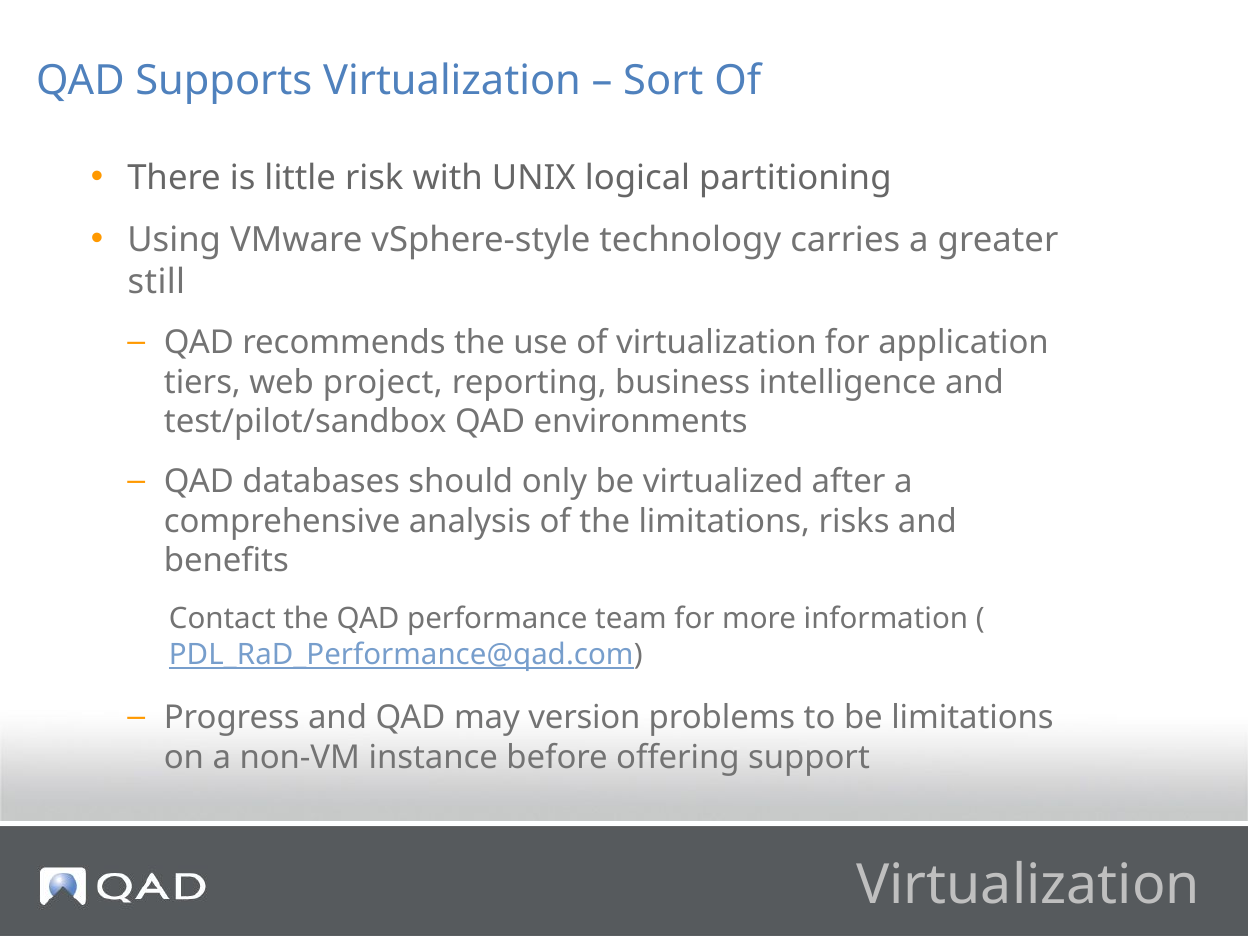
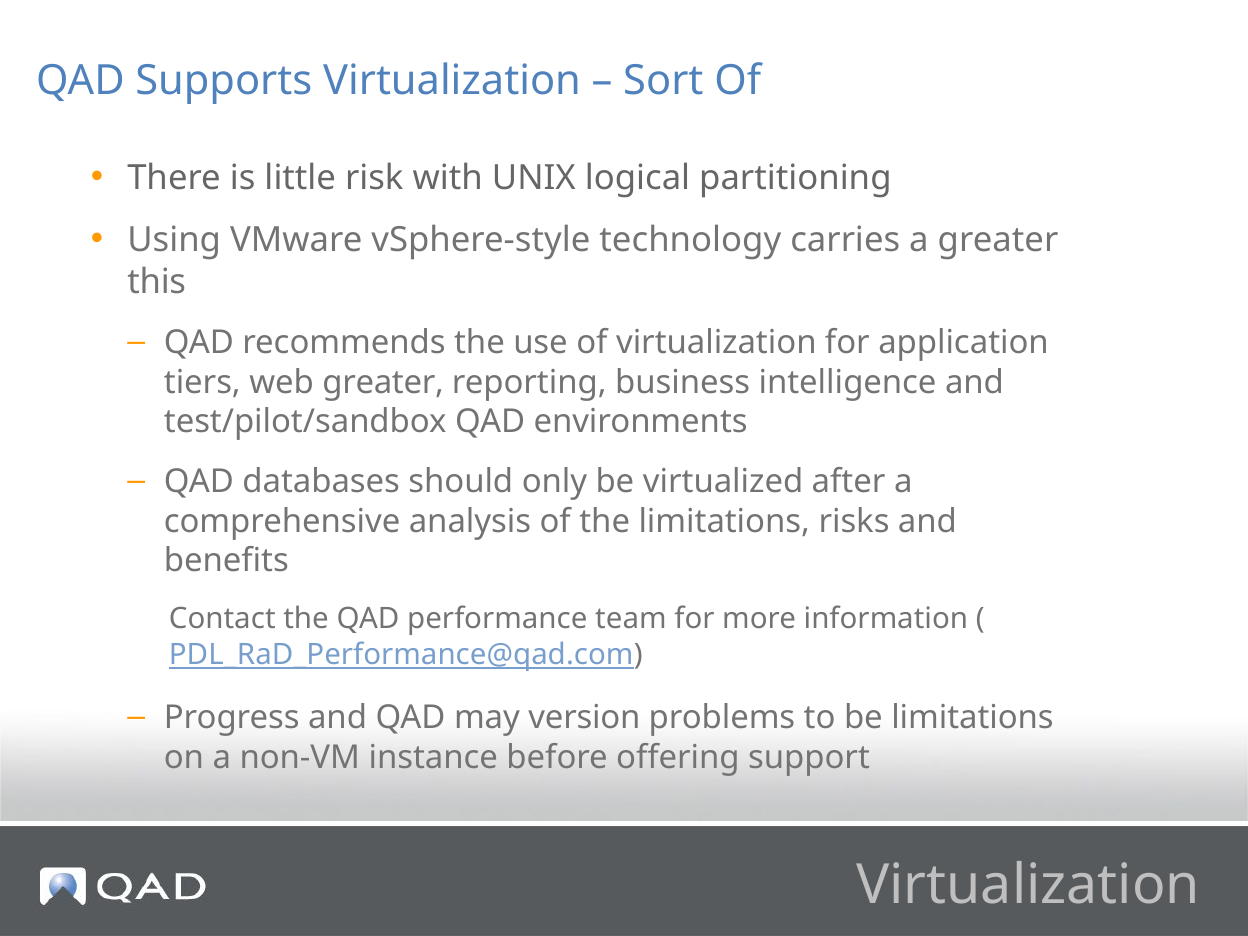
still: still -> this (157, 282)
web project: project -> greater (383, 382)
